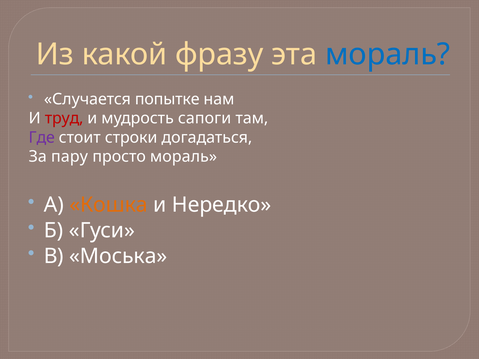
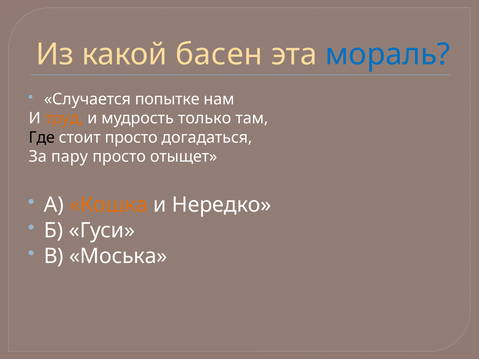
фразу: фразу -> басен (219, 55)
труд colour: red -> orange (64, 118)
сапоги: сапоги -> только (205, 118)
Где colour: purple -> black (42, 138)
стоит строки: строки -> просто (131, 138)
просто мораль: мораль -> отыщет (184, 157)
